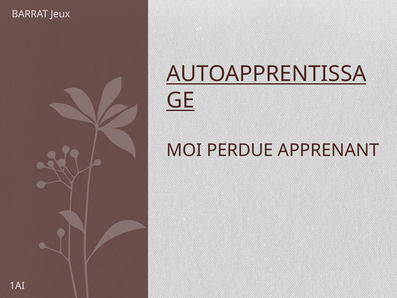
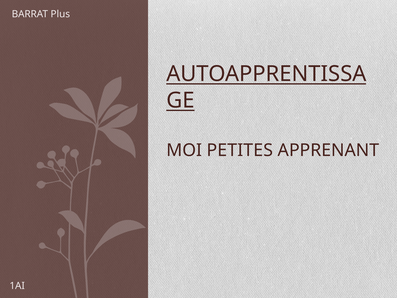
Jeux: Jeux -> Plus (60, 14)
PERDUE: PERDUE -> PETITES (240, 150)
